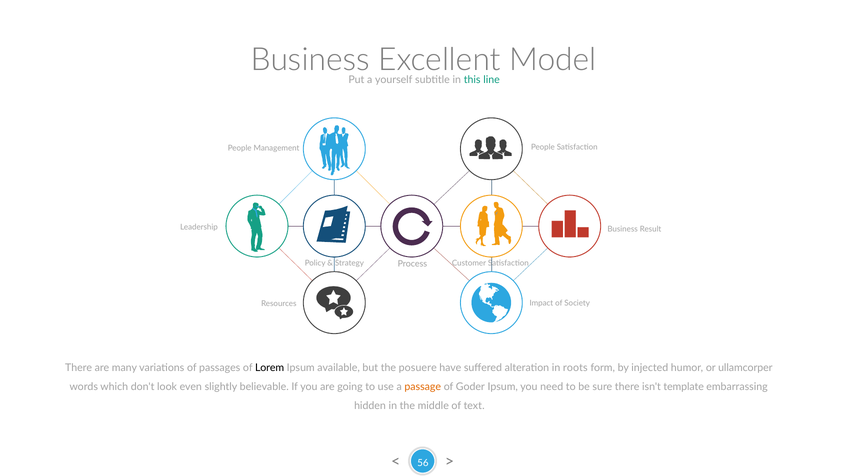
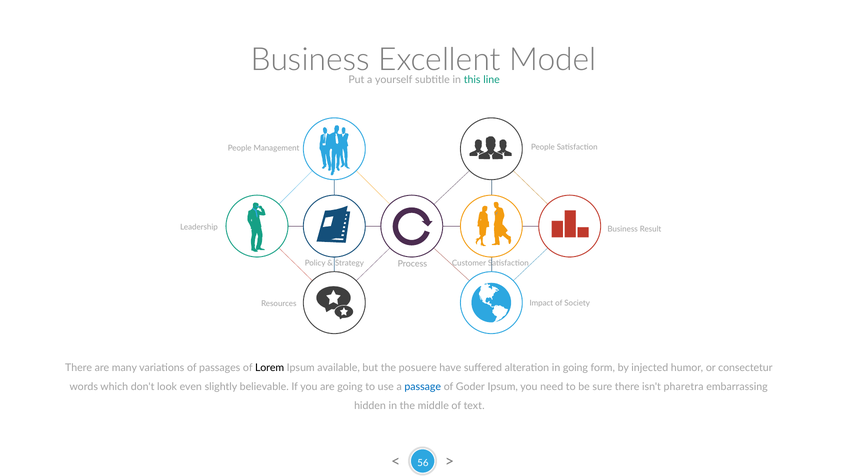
in roots: roots -> going (575, 368)
ullamcorper: ullamcorper -> consectetur (745, 368)
passage colour: orange -> blue (423, 387)
template: template -> pharetra (684, 387)
